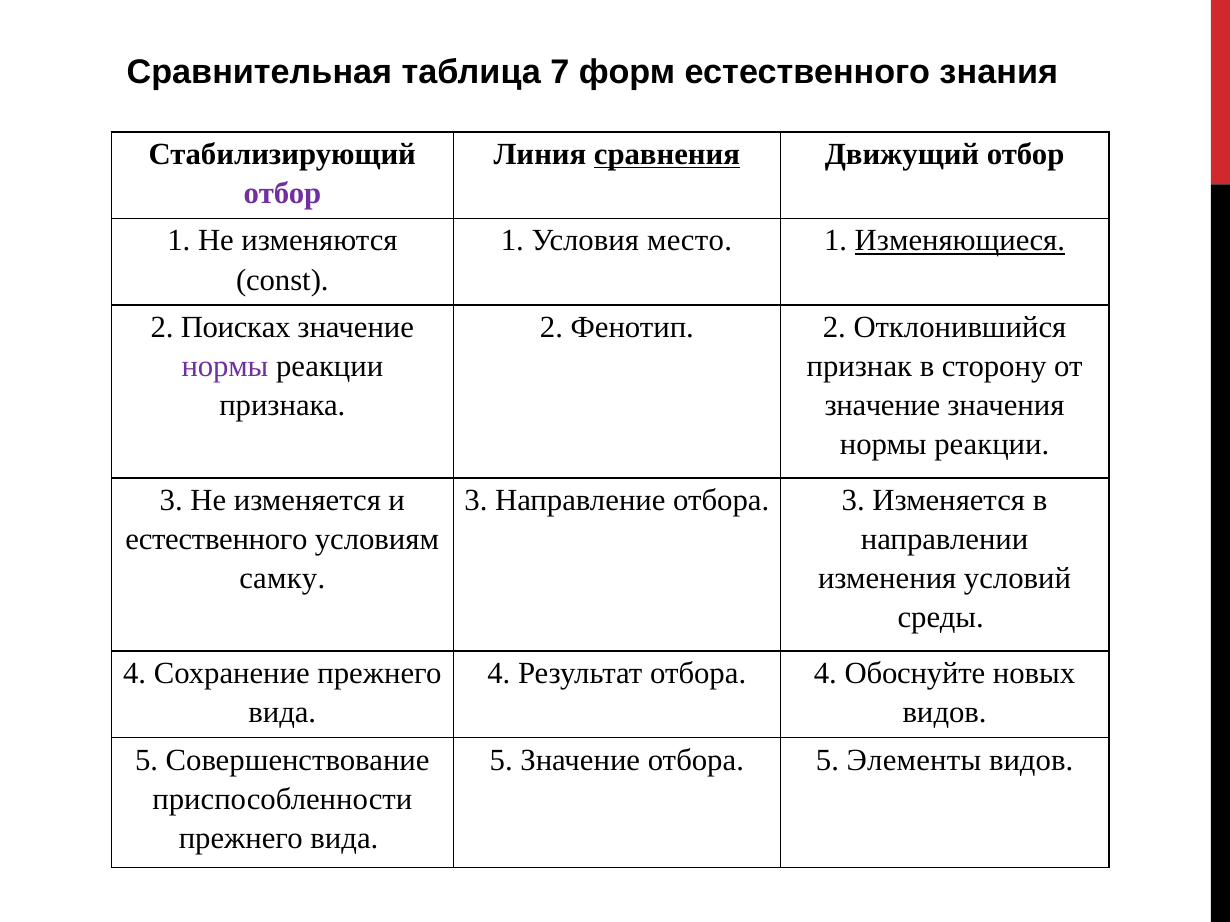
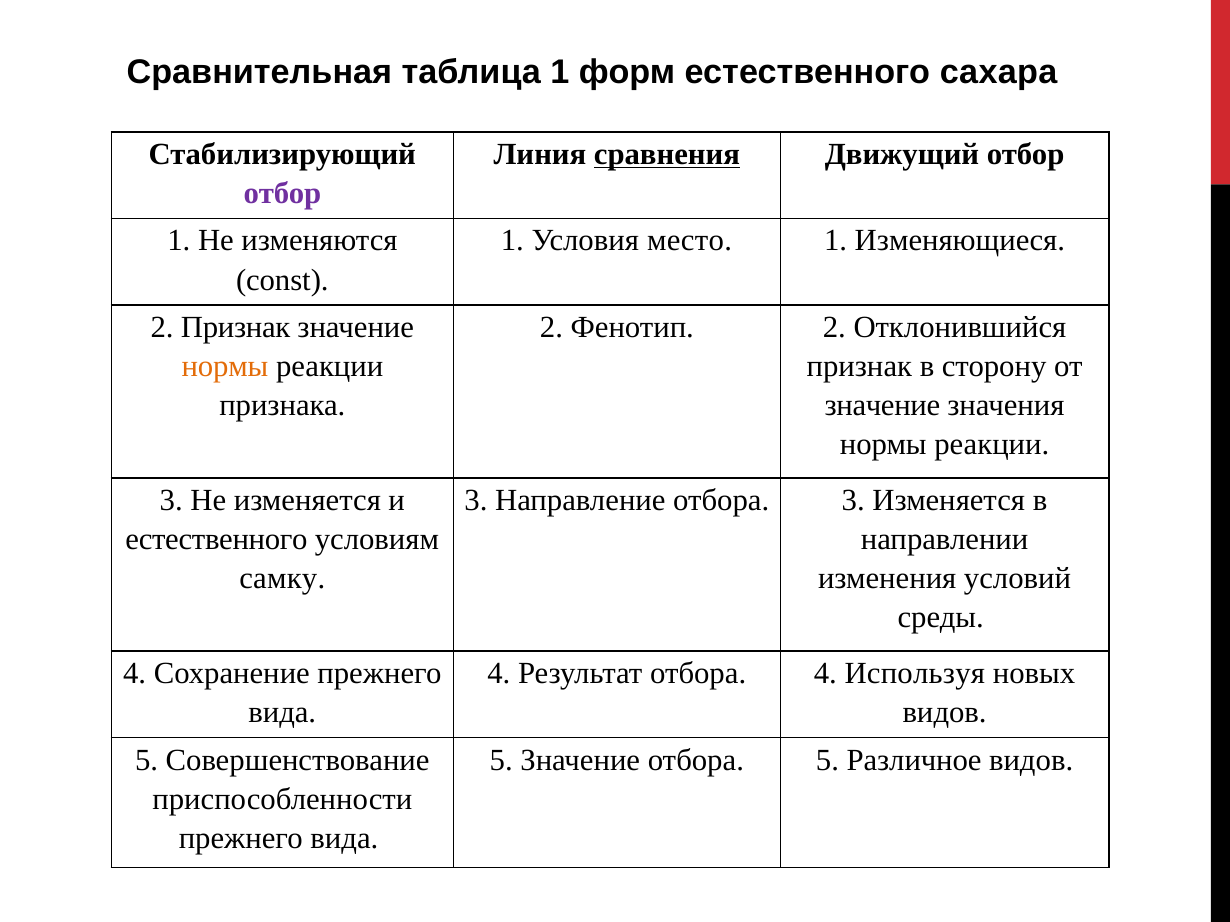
таблица 7: 7 -> 1 (560, 73)
знания: знания -> сахара (999, 73)
Изменяющиеся underline: present -> none (960, 241)
2 Поисках: Поисках -> Признак (236, 327)
нормы colour: purple -> orange (225, 367)
Обоснуйте: Обоснуйте -> Используя (915, 674)
Элементы: Элементы -> Различное (914, 760)
